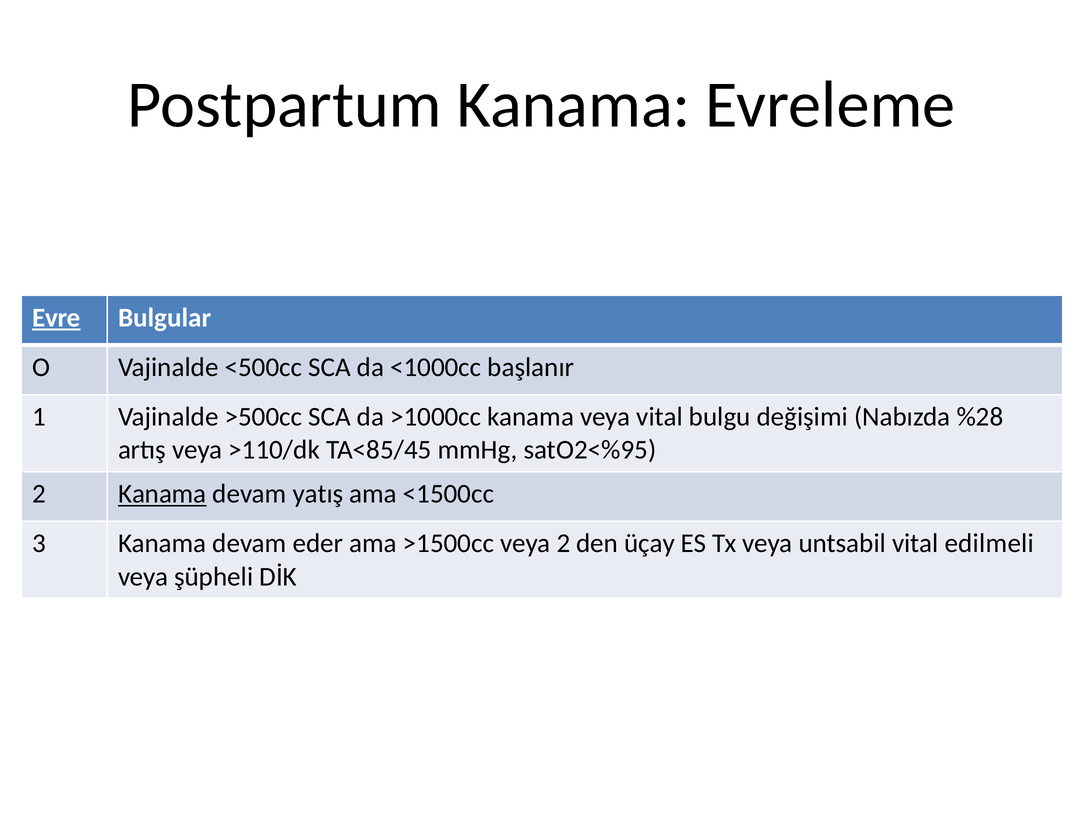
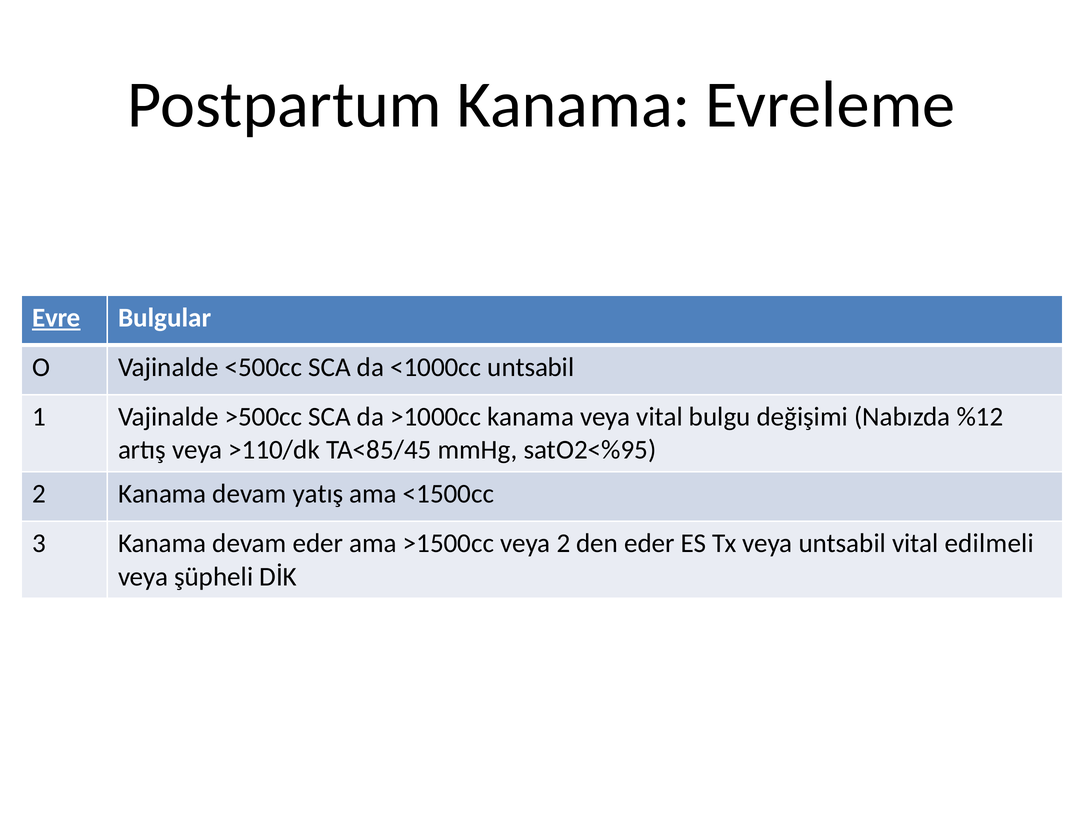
<1000cc başlanır: başlanır -> untsabil (531, 367)
%28: %28 -> %12 (980, 417)
Kanama underline: present -> none (162, 494)
den üçay: üçay -> eder (650, 544)
